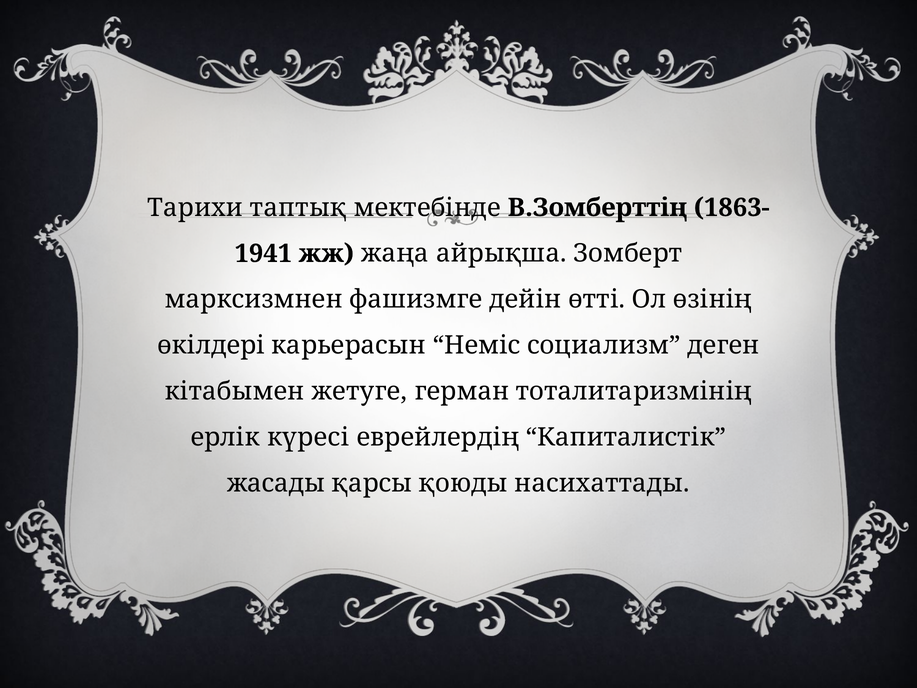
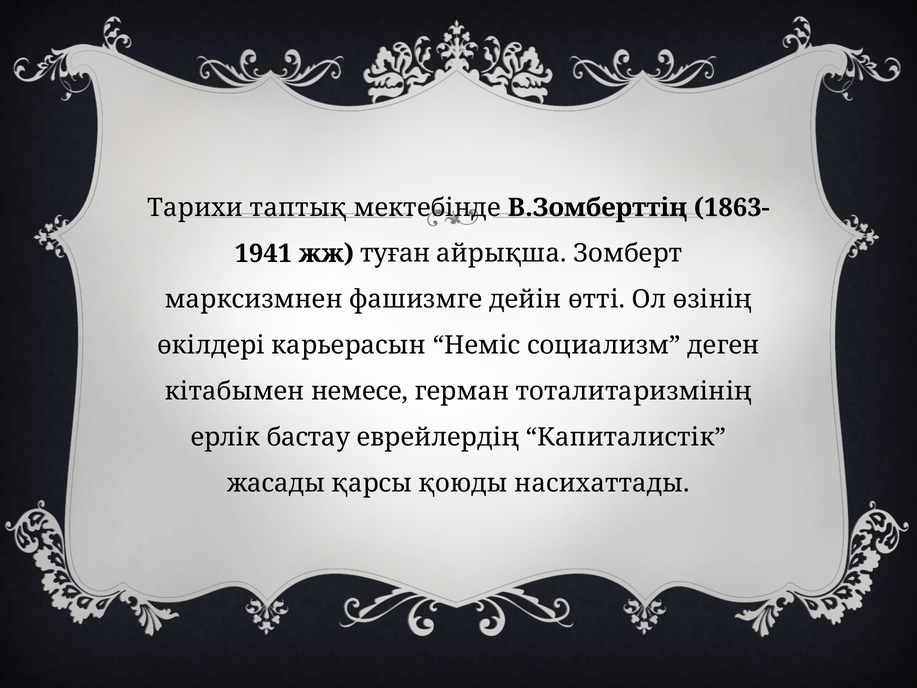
жаңа: жаңа -> туған (395, 253)
жетуге: жетуге -> немесе (360, 391)
күресі: күресі -> бастау (308, 437)
